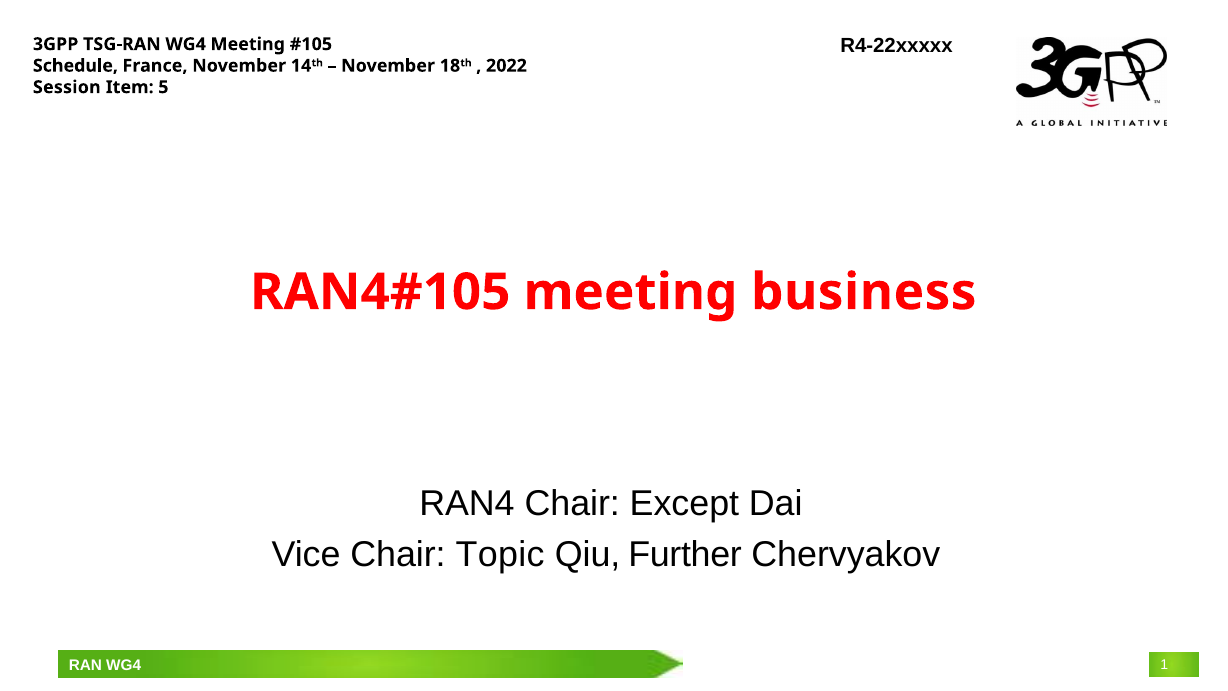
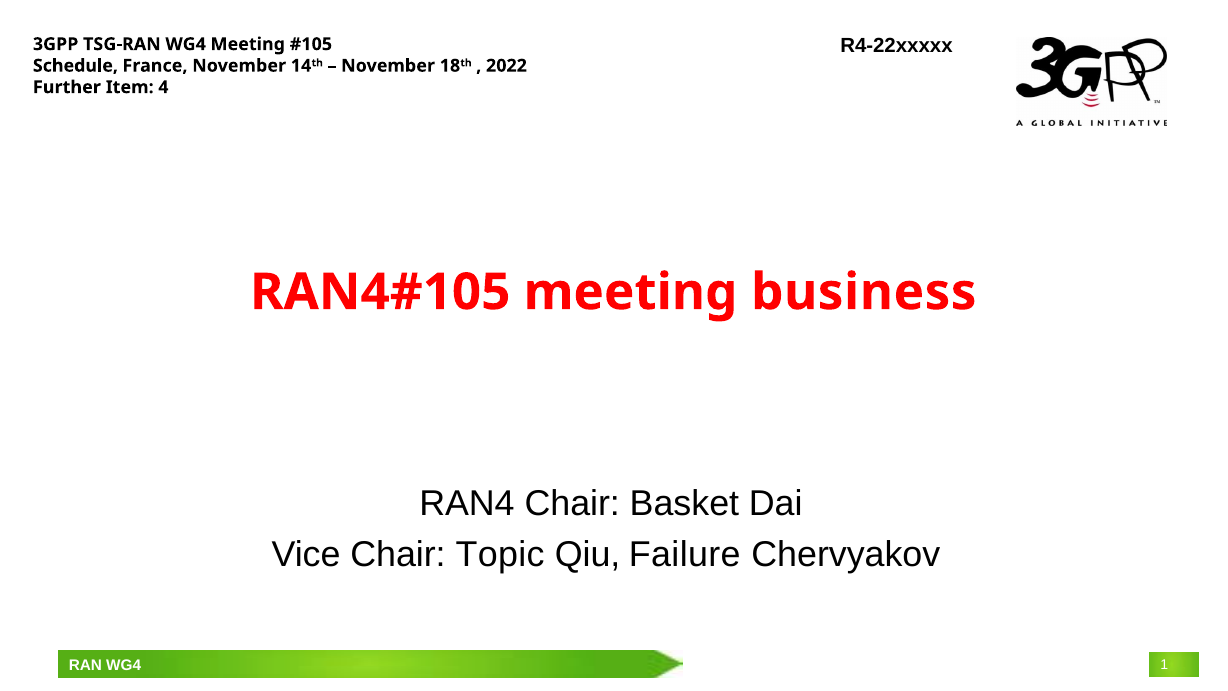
Session: Session -> Further (67, 87)
5: 5 -> 4 (163, 87)
Except: Except -> Basket (684, 504)
Further: Further -> Failure (685, 554)
